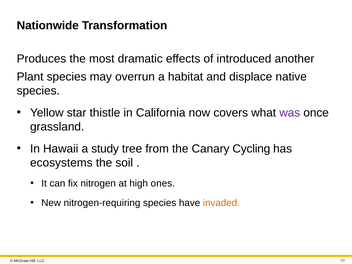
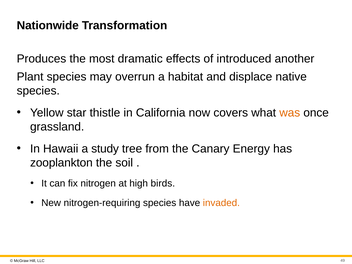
was colour: purple -> orange (290, 113)
Cycling: Cycling -> Energy (251, 149)
ecosystems: ecosystems -> zooplankton (61, 163)
ones: ones -> birds (163, 183)
